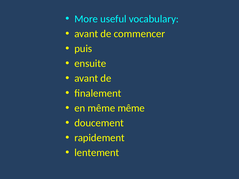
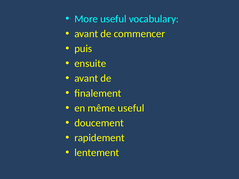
même même: même -> useful (131, 108)
